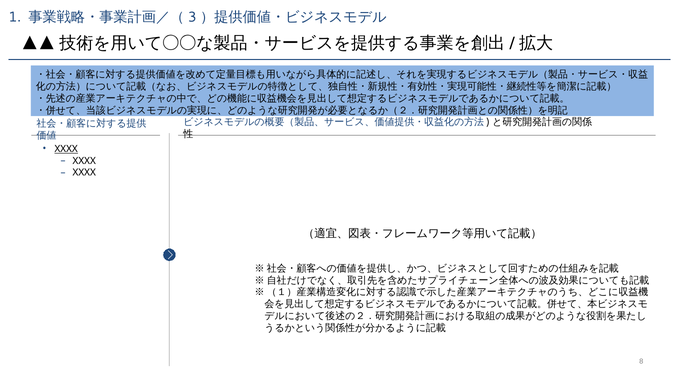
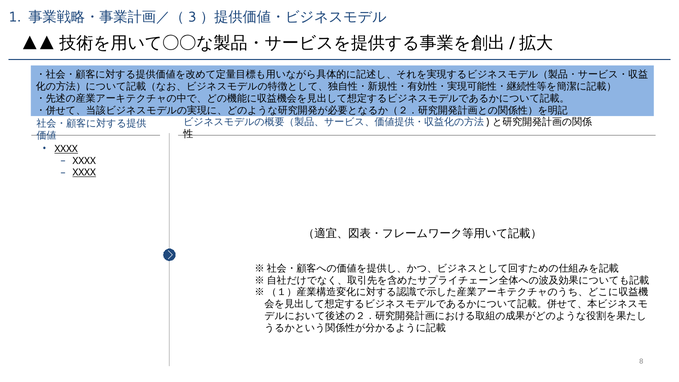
XXXX underline: none -> present (84, 173)
